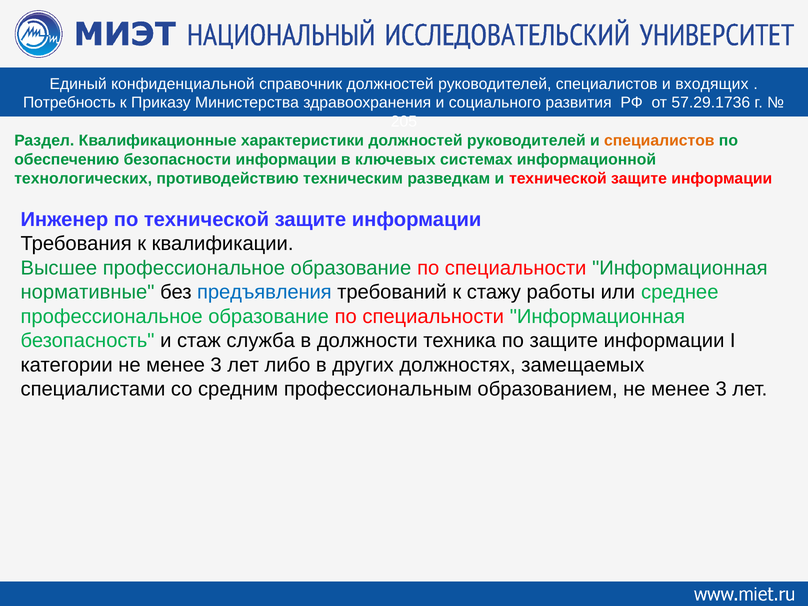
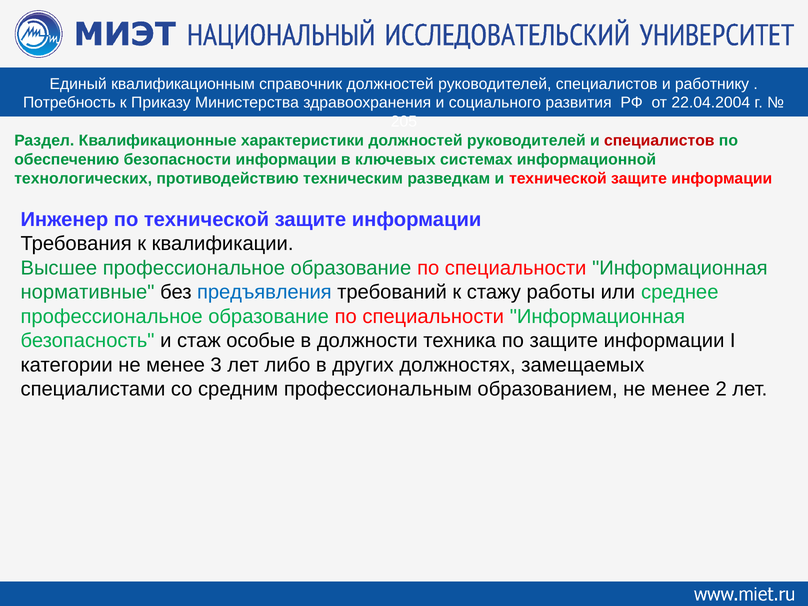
конфиденциальной: конфиденциальной -> квалификационным (183, 84)
входящих: входящих -> работнику (712, 84)
57.29.1736: 57.29.1736 -> 22.04.2004 (711, 103)
специалистов colour: orange -> red (659, 141)
служба: служба -> особые (261, 341)
образованием не менее 3: 3 -> 2 (721, 389)
